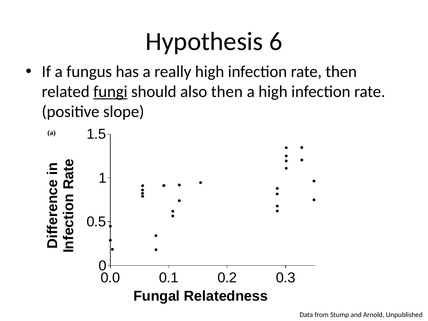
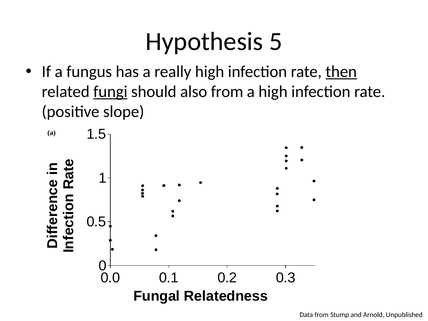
6: 6 -> 5 (276, 41)
then underline: none -> present (341, 72)
also then: then -> from (227, 92)
